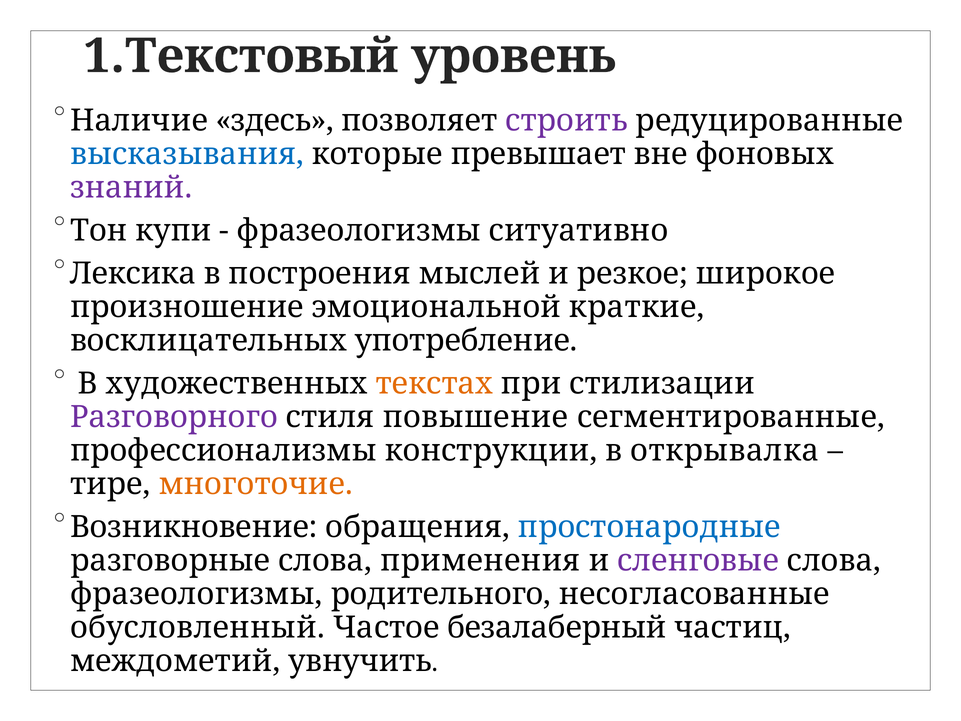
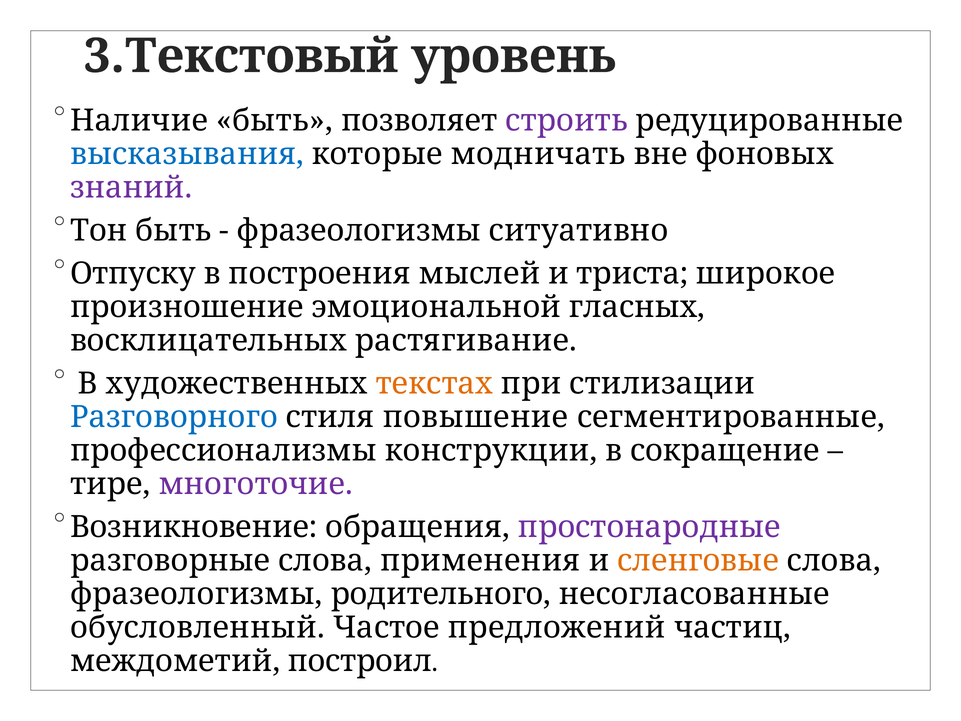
1.Текстовый: 1.Текстовый -> 3.Текстовый (241, 56)
Наличие здесь: здесь -> быть (274, 121)
превышает: превышает -> модничать (538, 154)
Тон купи: купи -> быть (173, 231)
Лексика: Лексика -> Отпуску (133, 274)
резкое: резкое -> триста (633, 274)
краткие: краткие -> гласных (637, 307)
употребление: употребление -> растягивание (466, 340)
Разговорного colour: purple -> blue (174, 417)
открывалка: открывалка -> сокращение (725, 450)
многоточие colour: orange -> purple (256, 484)
простонародные colour: blue -> purple (649, 527)
сленговые colour: purple -> orange (698, 560)
безалаберный: безалаберный -> предложений (557, 627)
увнучить: увнучить -> построил (360, 661)
